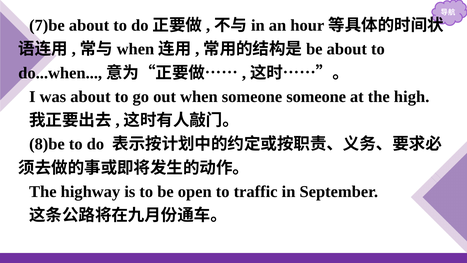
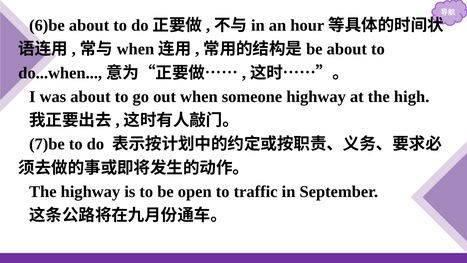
7)be: 7)be -> 6)be (47, 25)
someone someone: someone -> highway (316, 97)
8)be: 8)be -> 7)be (47, 144)
